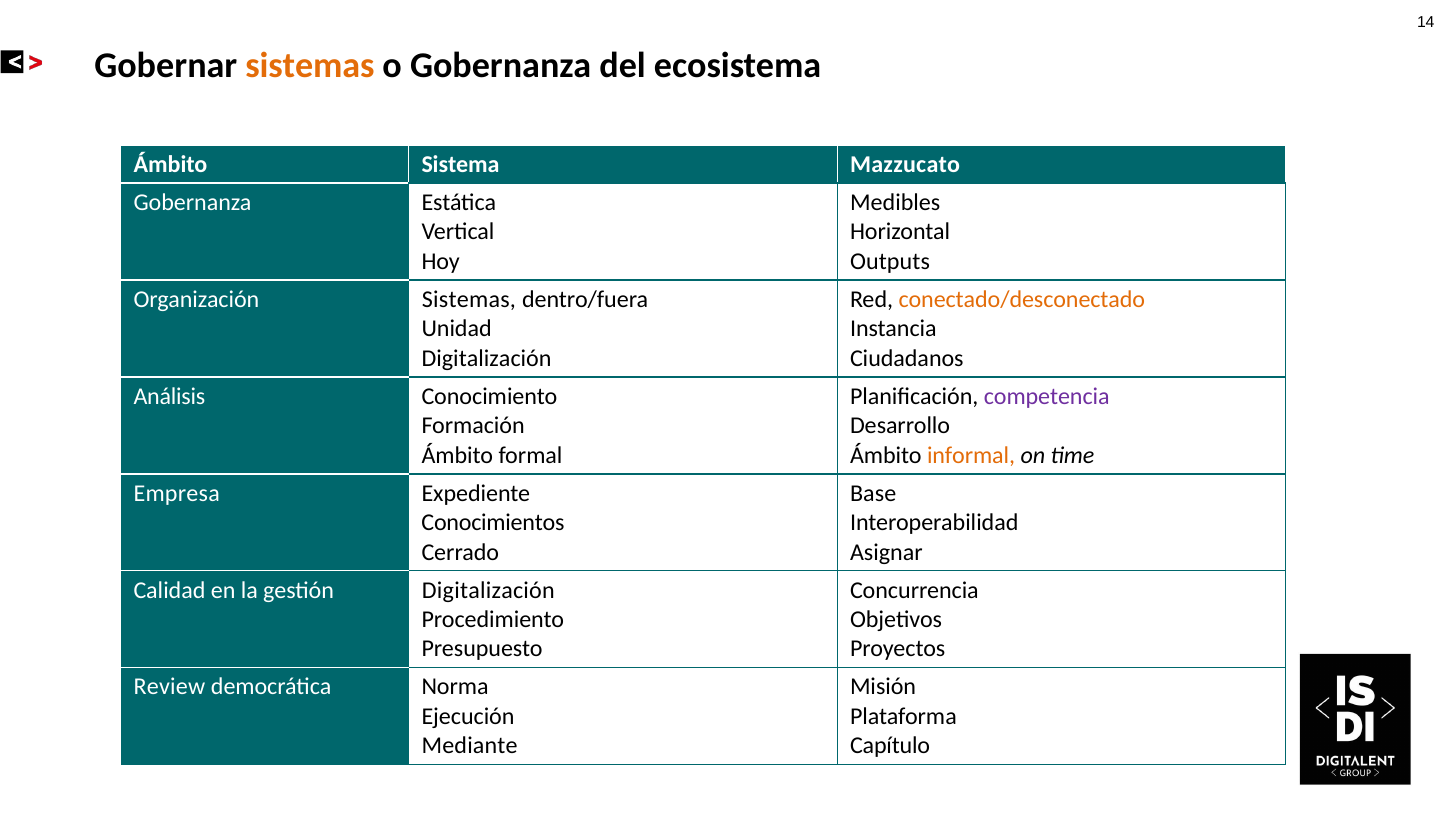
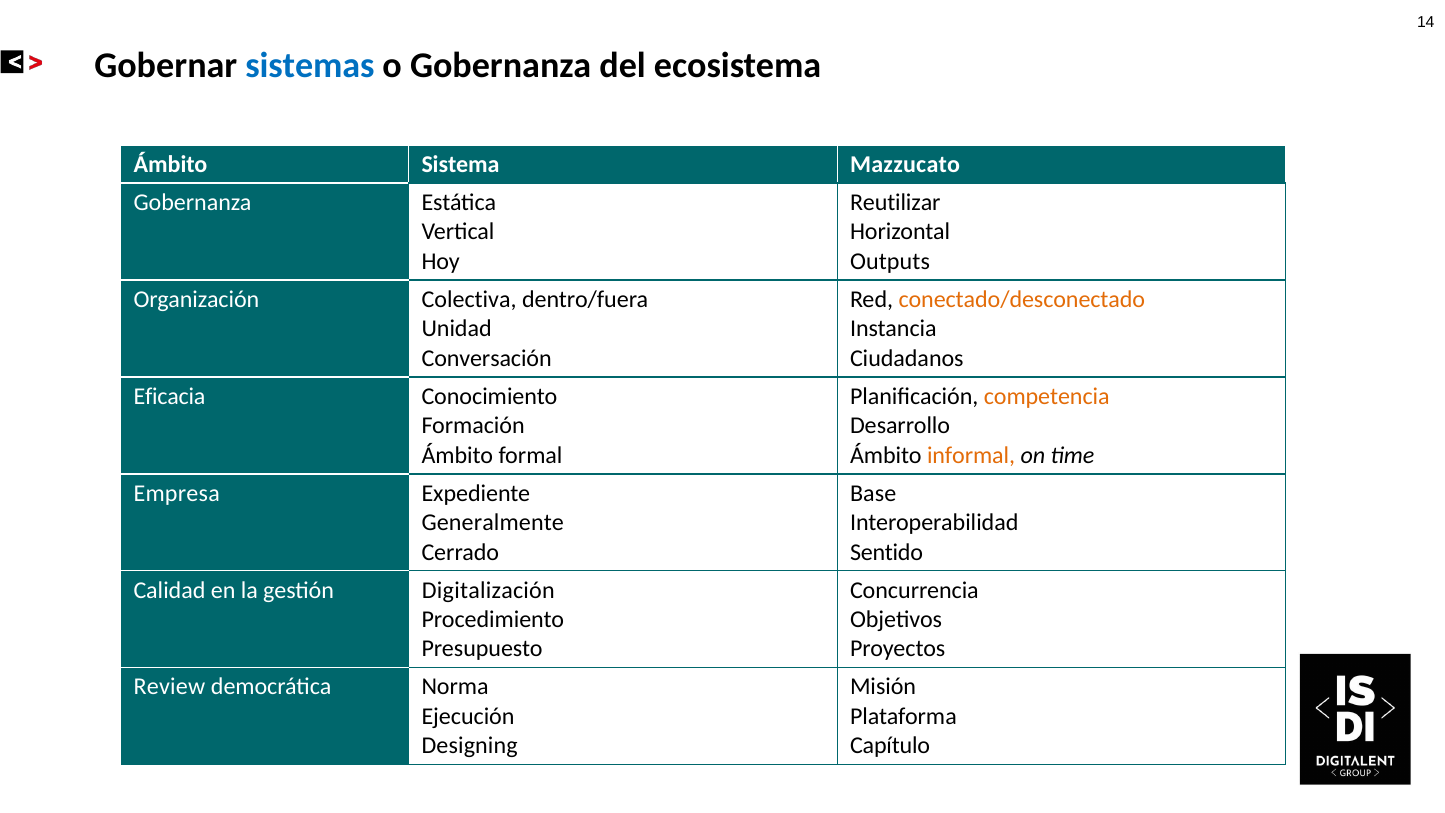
sistemas colour: orange -> blue (310, 66)
Medibles: Medibles -> Reutilizar (895, 202)
Organización Sistemas: Sistemas -> Colectiva (469, 299)
Digitalización: Digitalización -> Conversación (487, 358)
Análisis: Análisis -> Eficacia (169, 396)
competencia colour: purple -> orange (1047, 396)
Conocimientos: Conocimientos -> Generalmente (493, 522)
Asignar: Asignar -> Sentido (887, 552)
Mediante: Mediante -> Designing (470, 746)
